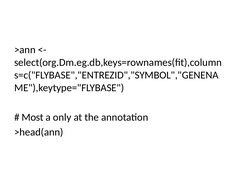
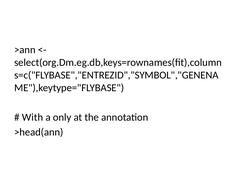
Most: Most -> With (32, 117)
